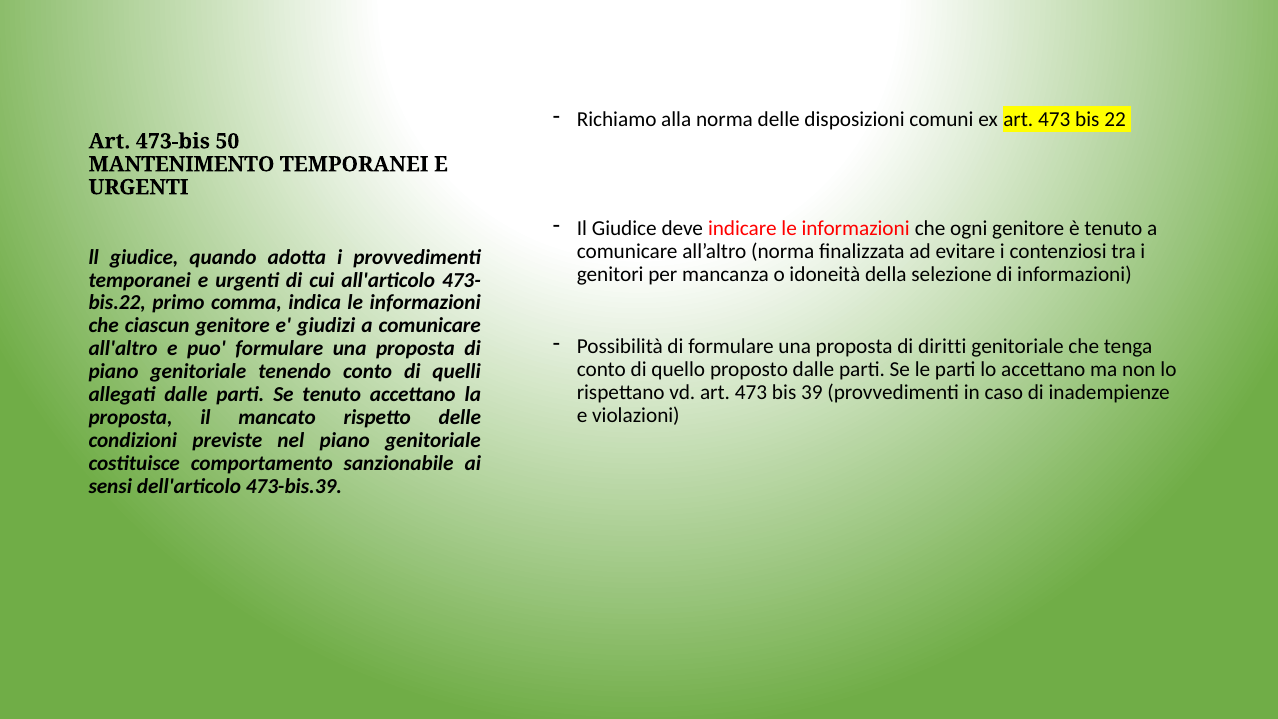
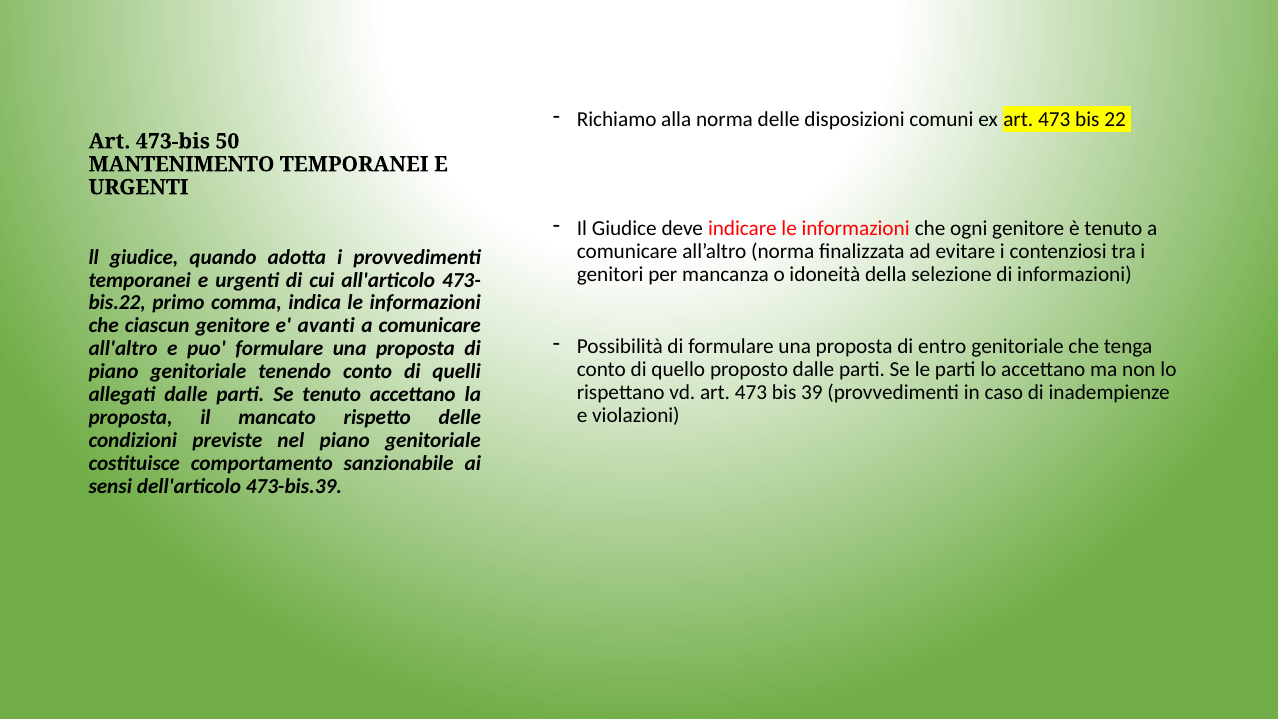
giudizi: giudizi -> avanti (326, 326)
diritti: diritti -> entro (942, 347)
